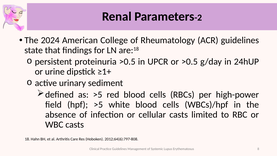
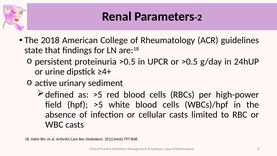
2024: 2024 -> 2018 (50, 40)
≥1+: ≥1+ -> ≥4+ (104, 72)
